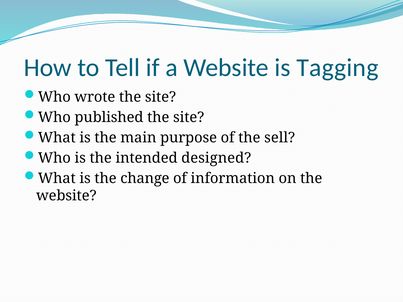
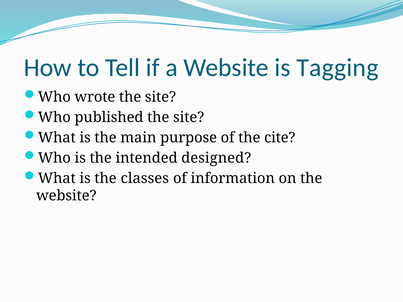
sell: sell -> cite (280, 138)
change: change -> classes (145, 178)
